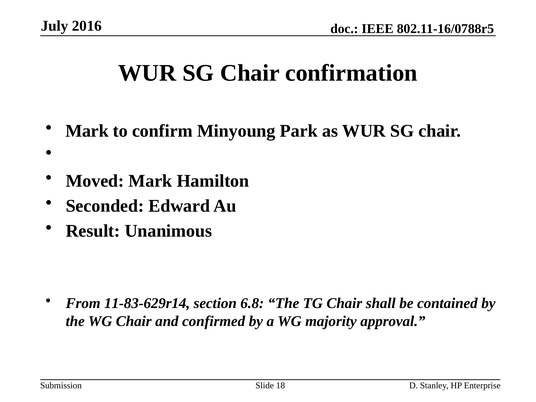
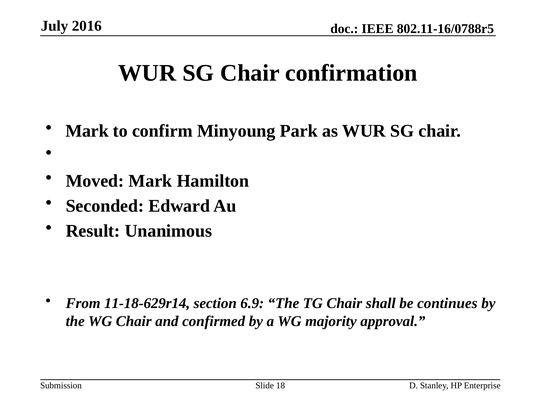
11-83-629r14: 11-83-629r14 -> 11-18-629r14 (147, 303)
6.8: 6.8 -> 6.9 (252, 303)
contained: contained -> continues (447, 303)
